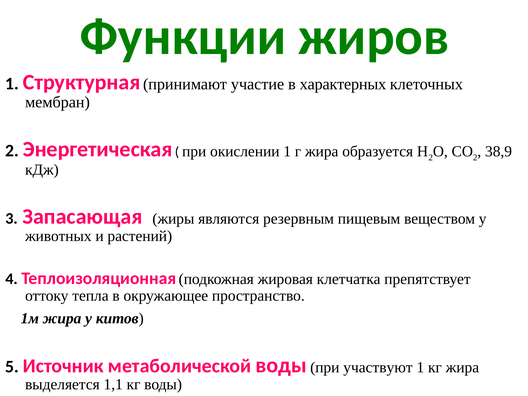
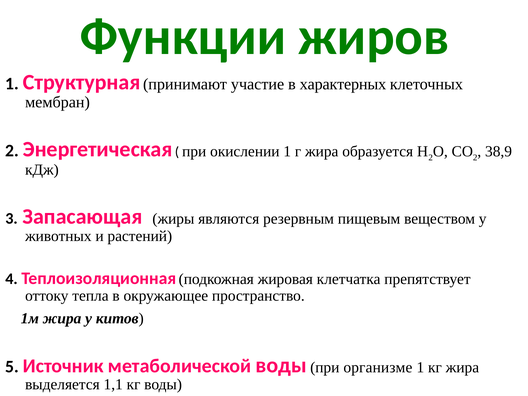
участвуют: участвуют -> организме (378, 367)
